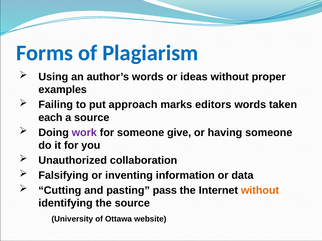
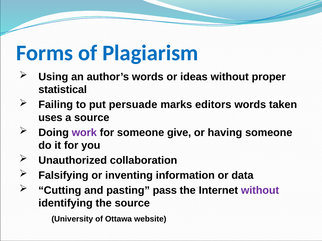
examples: examples -> statistical (63, 90)
approach: approach -> persuade (133, 105)
each: each -> uses (50, 118)
without colour: orange -> purple (260, 191)
